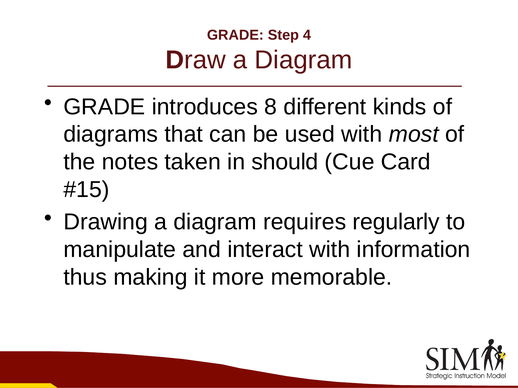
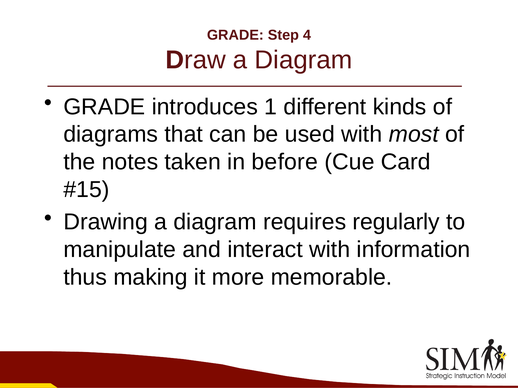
8: 8 -> 1 (271, 107)
should: should -> before (285, 162)
